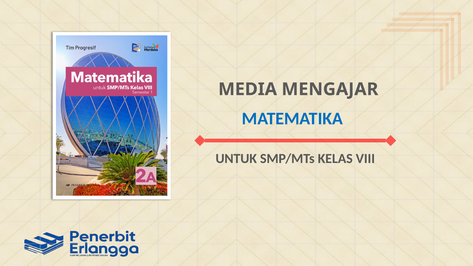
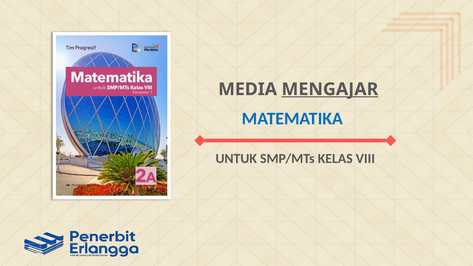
MENGAJAR underline: none -> present (330, 89)
